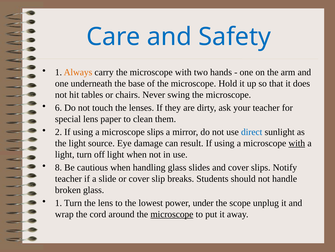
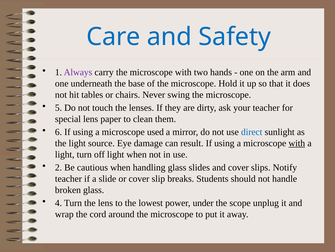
Always colour: orange -> purple (78, 72)
6: 6 -> 5 (58, 107)
2: 2 -> 6 (58, 132)
microscope slips: slips -> used (155, 132)
8: 8 -> 2 (58, 167)
1: 1 -> 4 (58, 202)
microscope underline: present -> none (172, 214)
